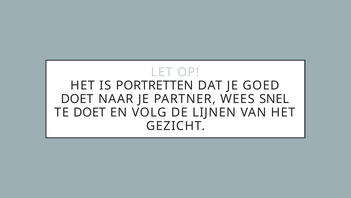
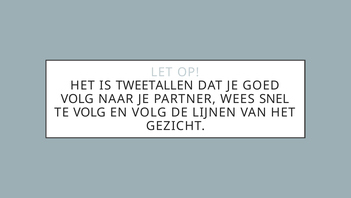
PORTRETTEN: PORTRETTEN -> TWEETALLEN (155, 85)
DOET: DOET -> VOLG (77, 99)
TE DOET: DOET -> VOLG (90, 112)
